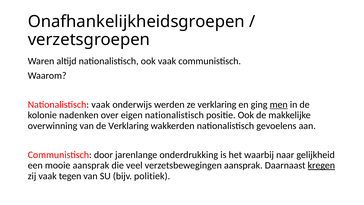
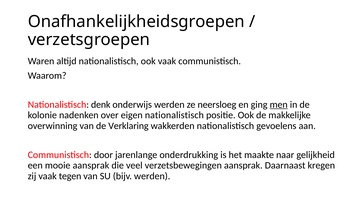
Nationalistisch vaak: vaak -> denk (101, 104)
ze verklaring: verklaring -> neersloeg (217, 104)
waarbij: waarbij -> maakte (259, 155)
kregen underline: present -> none (321, 165)
bijv politiek: politiek -> werden (152, 176)
